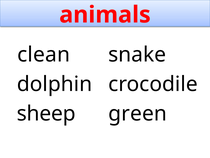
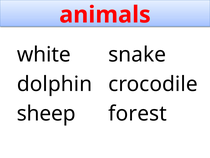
clean: clean -> white (44, 54)
green: green -> forest (138, 113)
